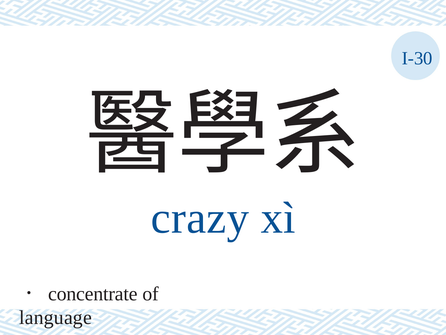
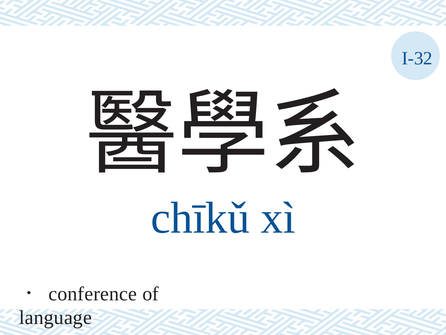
I-30: I-30 -> I-32 (417, 58)
crazy: crazy -> chīkǔ (200, 218)
concentrate: concentrate -> conference (93, 293)
